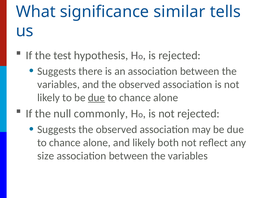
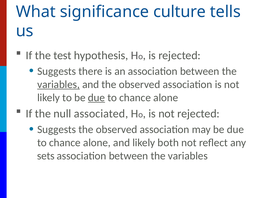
similar: similar -> culture (180, 12)
variables underline: none -> present (59, 84)
commonly: commonly -> associated (101, 114)
size: size -> sets (46, 156)
